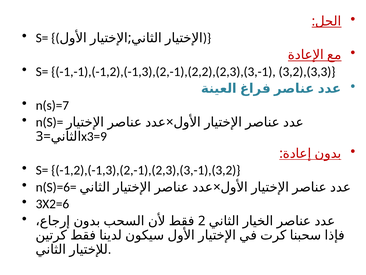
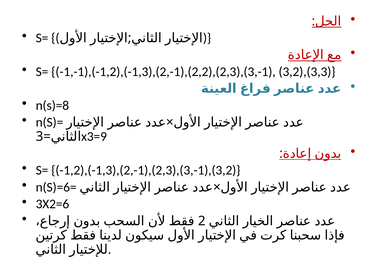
n(s)=7: n(s)=7 -> n(s)=8 (52, 105)
